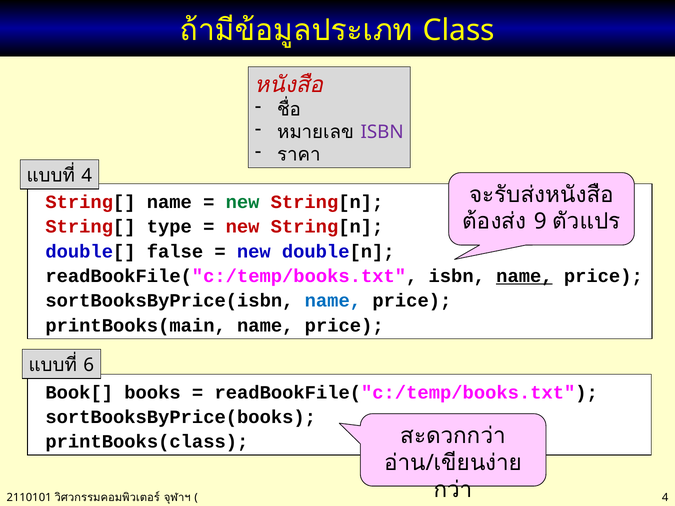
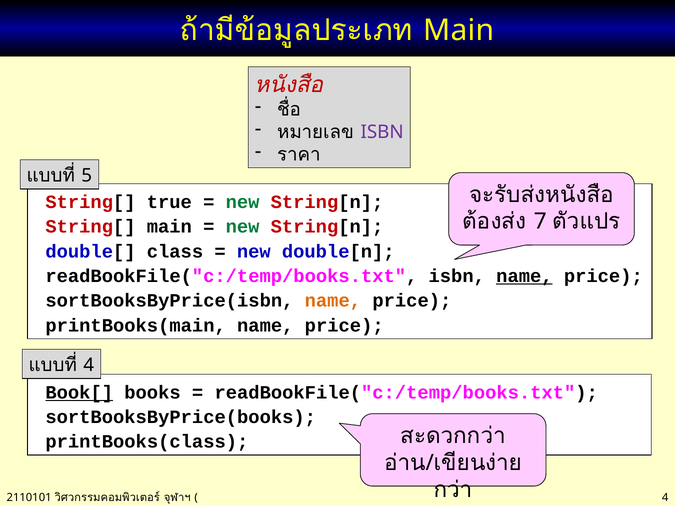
Class: Class -> Main (459, 30)
4: 4 -> 5 (87, 176)
String[ name: name -> true (169, 202)
9: 9 -> 7 (540, 222)
String[ type: type -> main (169, 227)
new colour: red -> green (243, 227)
false: false -> class (175, 251)
name colour: blue -> orange (333, 301)
6: 6 -> 4 (89, 365)
Book[ underline: none -> present (79, 393)
